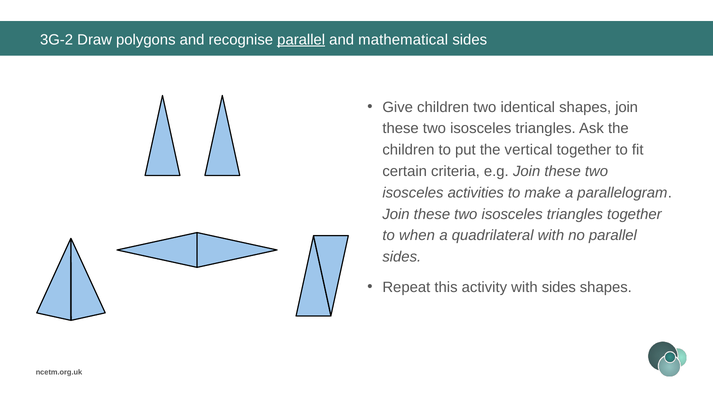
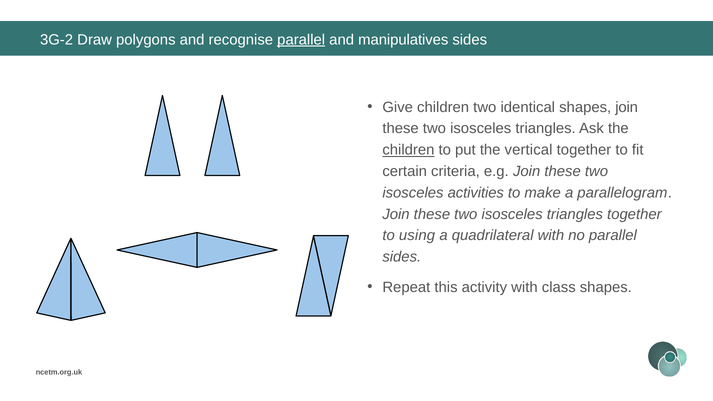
mathematical: mathematical -> manipulatives (403, 40)
children underline: none -> present (408, 150)
when: when -> using (417, 236)
with sides: sides -> class (559, 287)
